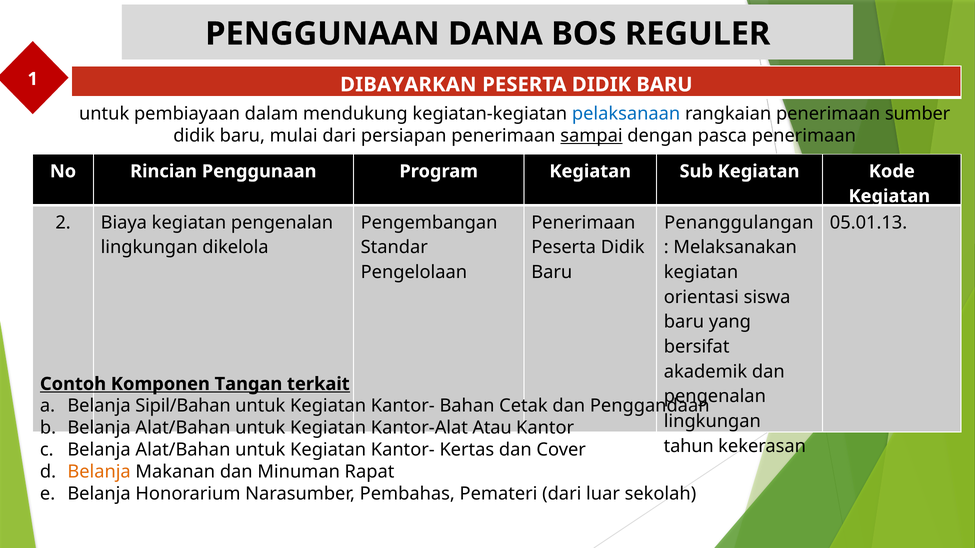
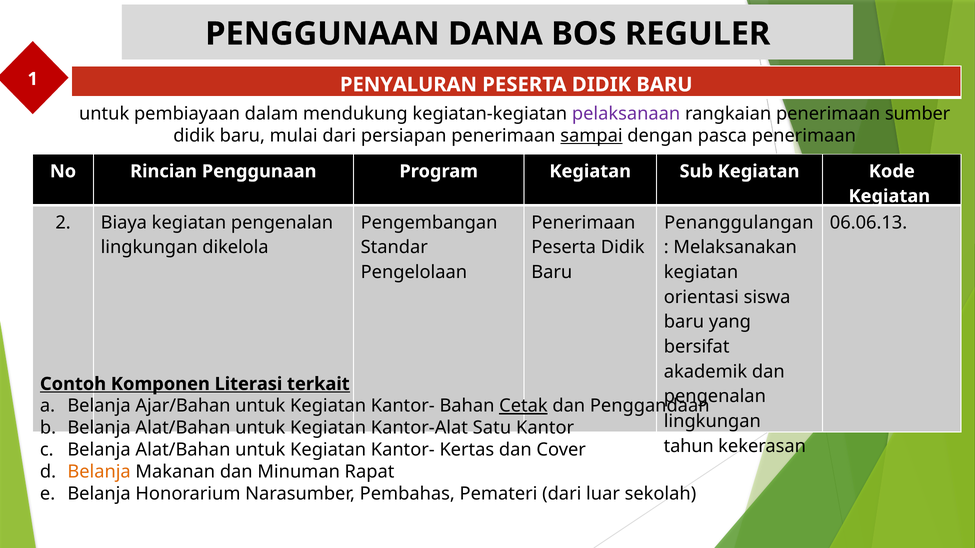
DIBAYARKAN: DIBAYARKAN -> PENYALURAN (408, 85)
pelaksanaan colour: blue -> purple (626, 114)
05.01.13: 05.01.13 -> 06.06.13 (869, 223)
Tangan: Tangan -> Literasi (248, 384)
Sipil/Bahan: Sipil/Bahan -> Ajar/Bahan (183, 406)
Cetak underline: none -> present (523, 406)
Atau: Atau -> Satu (492, 428)
